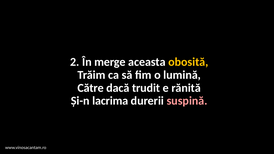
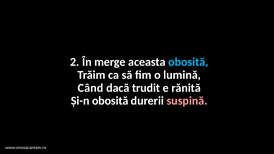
obosită colour: yellow -> light blue (188, 62)
Către: Către -> Când (91, 88)
Și-n lacrima: lacrima -> obosită (110, 101)
